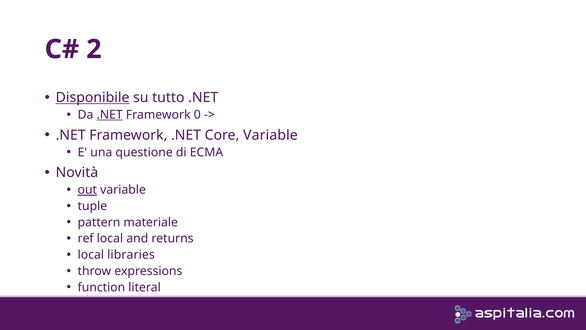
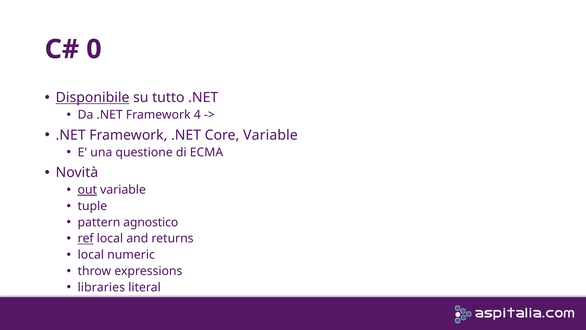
2: 2 -> 0 (94, 49)
.NET underline: present -> none (110, 115)
0: 0 -> 4 (197, 115)
materiale: materiale -> agnostico (151, 222)
ref underline: none -> present (86, 238)
libraries: libraries -> numeric (131, 255)
function: function -> libraries (101, 287)
